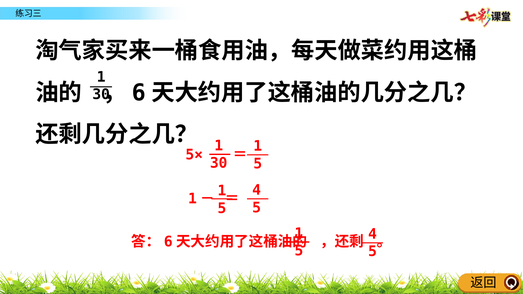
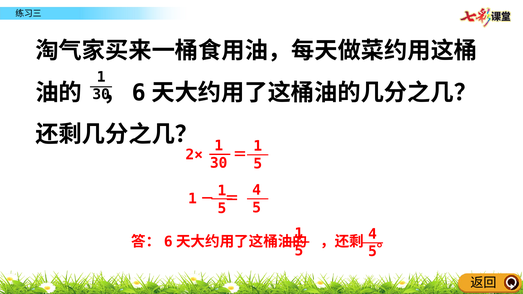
5×: 5× -> 2× (194, 155)
